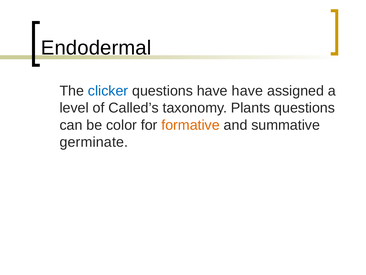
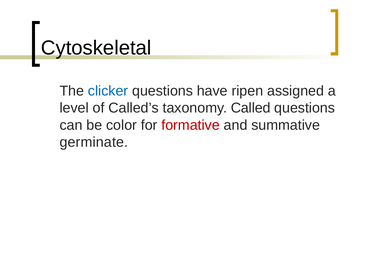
Endodermal: Endodermal -> Cytoskeletal (96, 48)
have have: have -> ripen (247, 91)
Plants: Plants -> Called (251, 108)
formative colour: orange -> red (191, 125)
